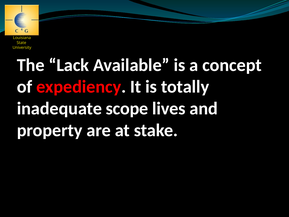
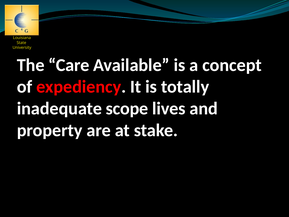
Lack: Lack -> Care (69, 65)
